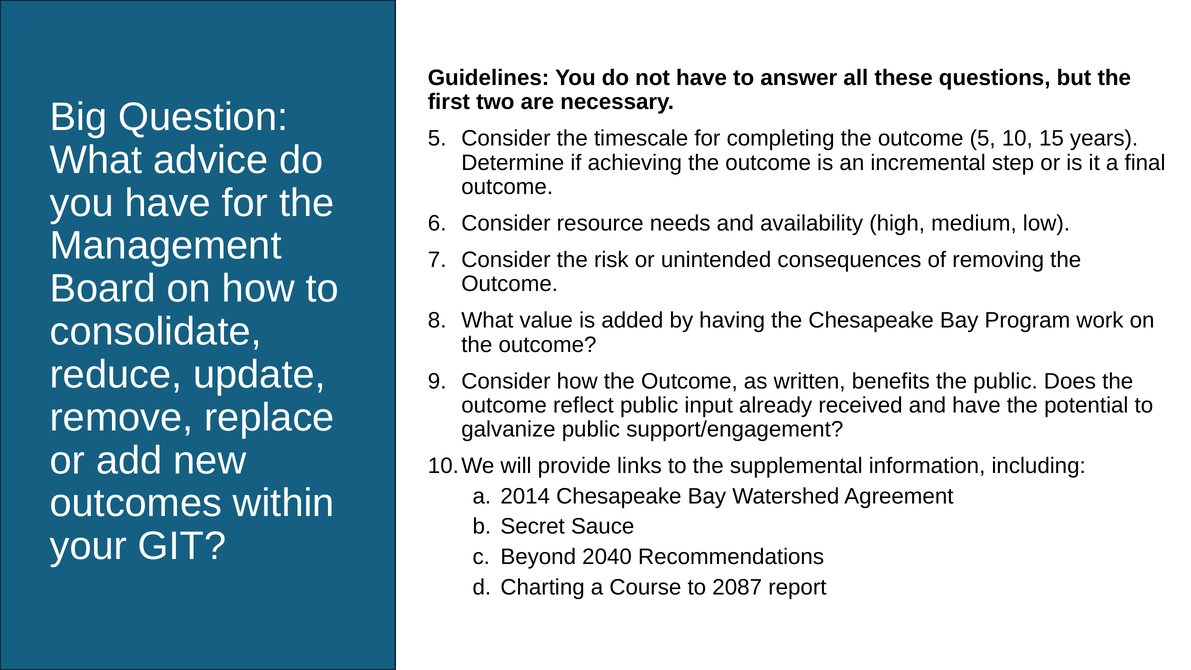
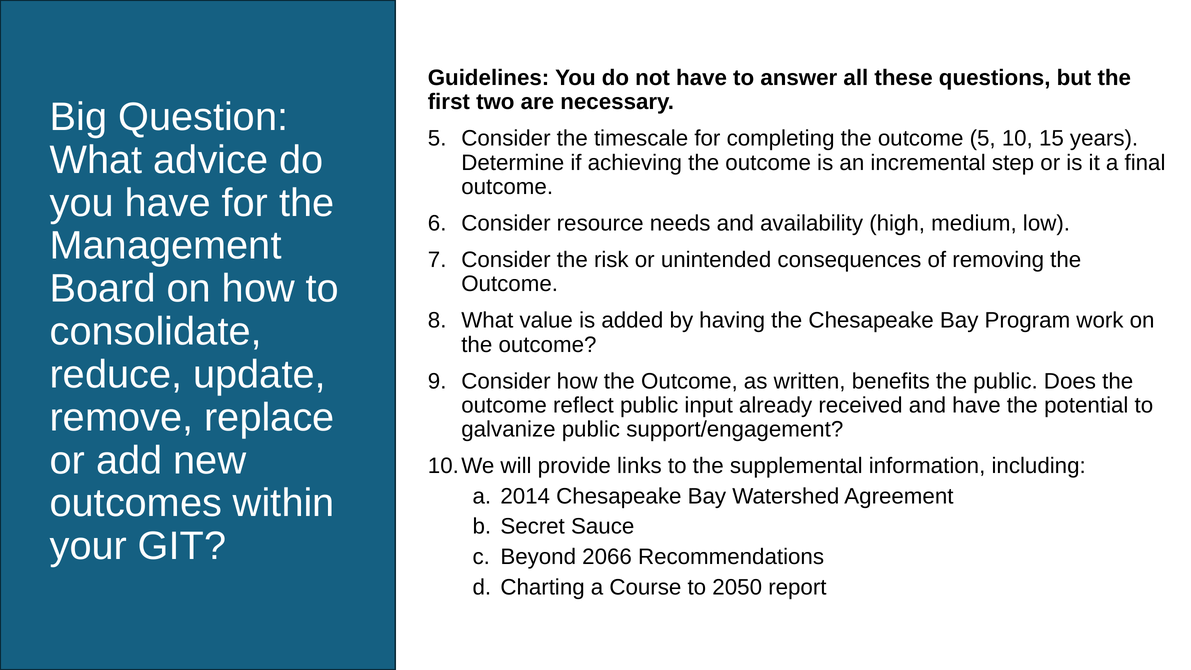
2040: 2040 -> 2066 (607, 557)
2087: 2087 -> 2050 (737, 587)
